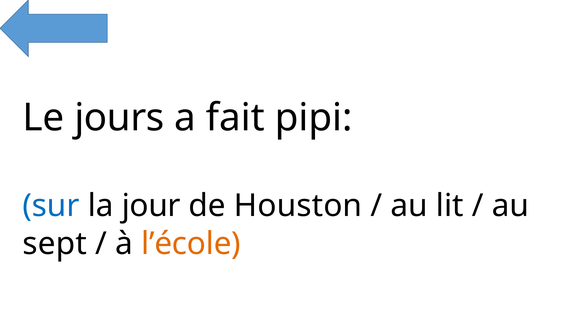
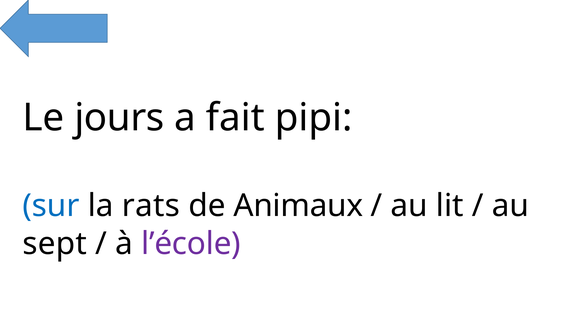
jour: jour -> rats (151, 206)
Houston: Houston -> Animaux (298, 206)
l’école colour: orange -> purple (191, 244)
